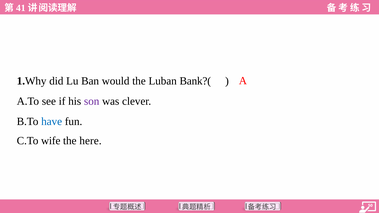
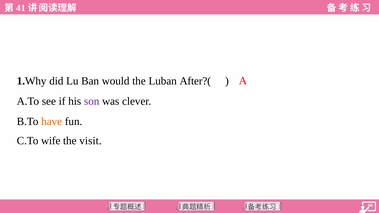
Bank?(: Bank?( -> After?( (195, 81)
have colour: blue -> orange (52, 121)
here: here -> visit (90, 141)
